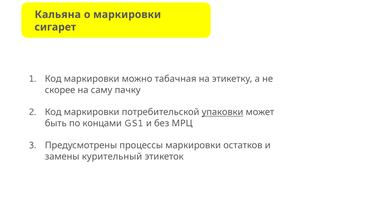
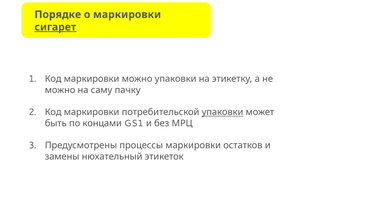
Кальяна: Кальяна -> Порядке (58, 15)
сигарет underline: none -> present (55, 27)
можно табачная: табачная -> упаковки (176, 79)
скорее: скорее -> можно (60, 90)
курительный: курительный -> нюхательный (112, 157)
